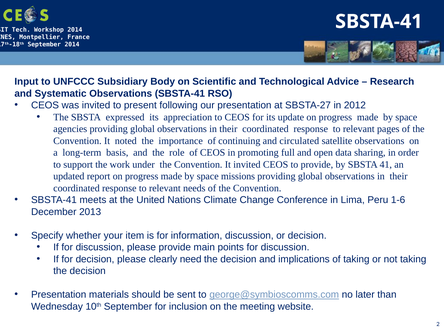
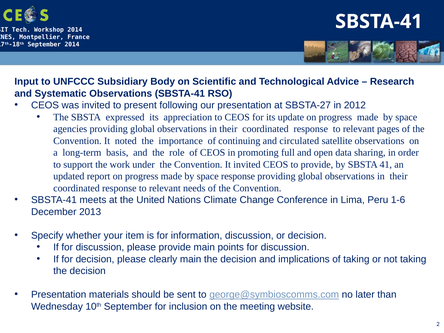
space missions: missions -> response (238, 176)
clearly need: need -> main (191, 259)
